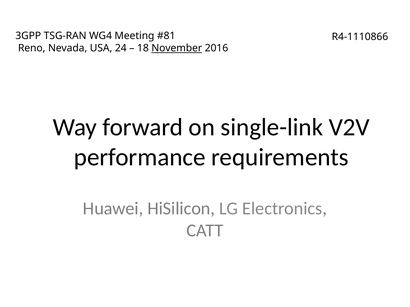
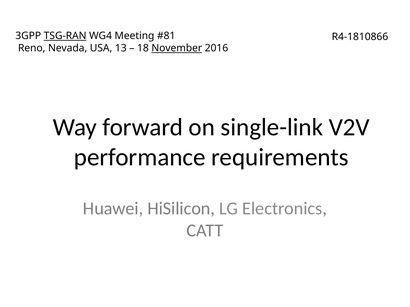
TSG-RAN underline: none -> present (65, 36)
R4-1110866: R4-1110866 -> R4-1810866 (360, 37)
24: 24 -> 13 (121, 48)
